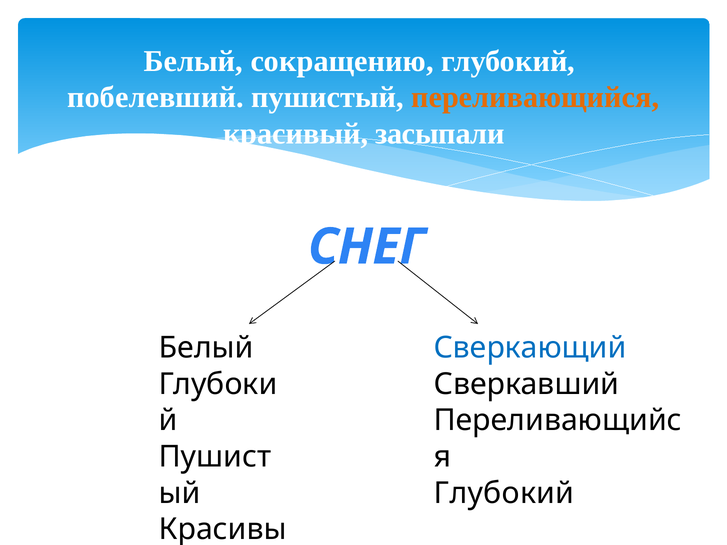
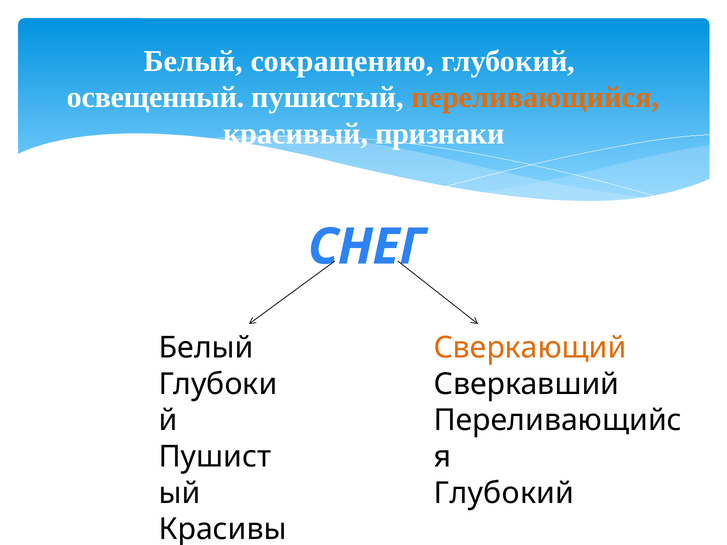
побелевший: побелевший -> освещенный (156, 97)
засыпали: засыпали -> признаки (440, 134)
Сверкающий colour: blue -> orange (530, 348)
